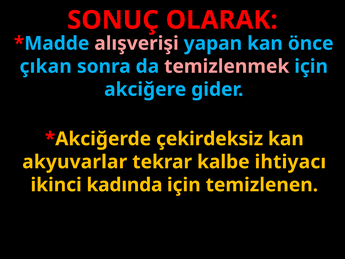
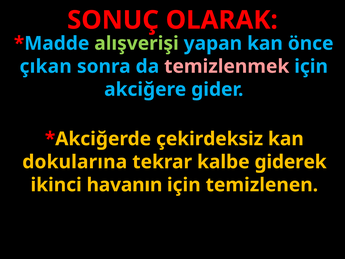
alışverişi colour: pink -> light green (137, 43)
akyuvarlar: akyuvarlar -> dokularına (75, 162)
ihtiyacı: ihtiyacı -> giderek (291, 162)
kadında: kadında -> havanın (124, 185)
